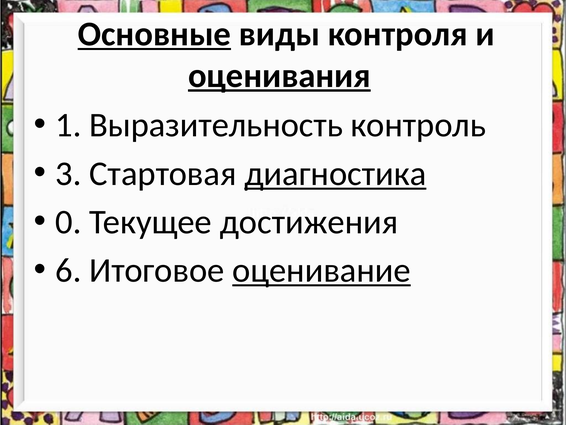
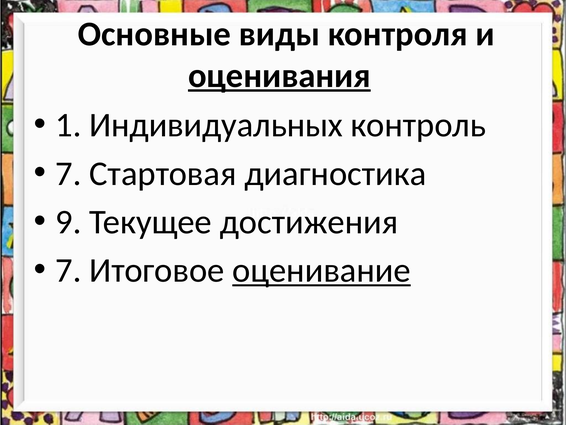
Основные underline: present -> none (154, 34)
Выразительность: Выразительность -> Индивидуальных (216, 125)
3: 3 -> 7 (68, 173)
диагностика underline: present -> none (335, 173)
0: 0 -> 9 (68, 222)
6: 6 -> 7 (68, 270)
